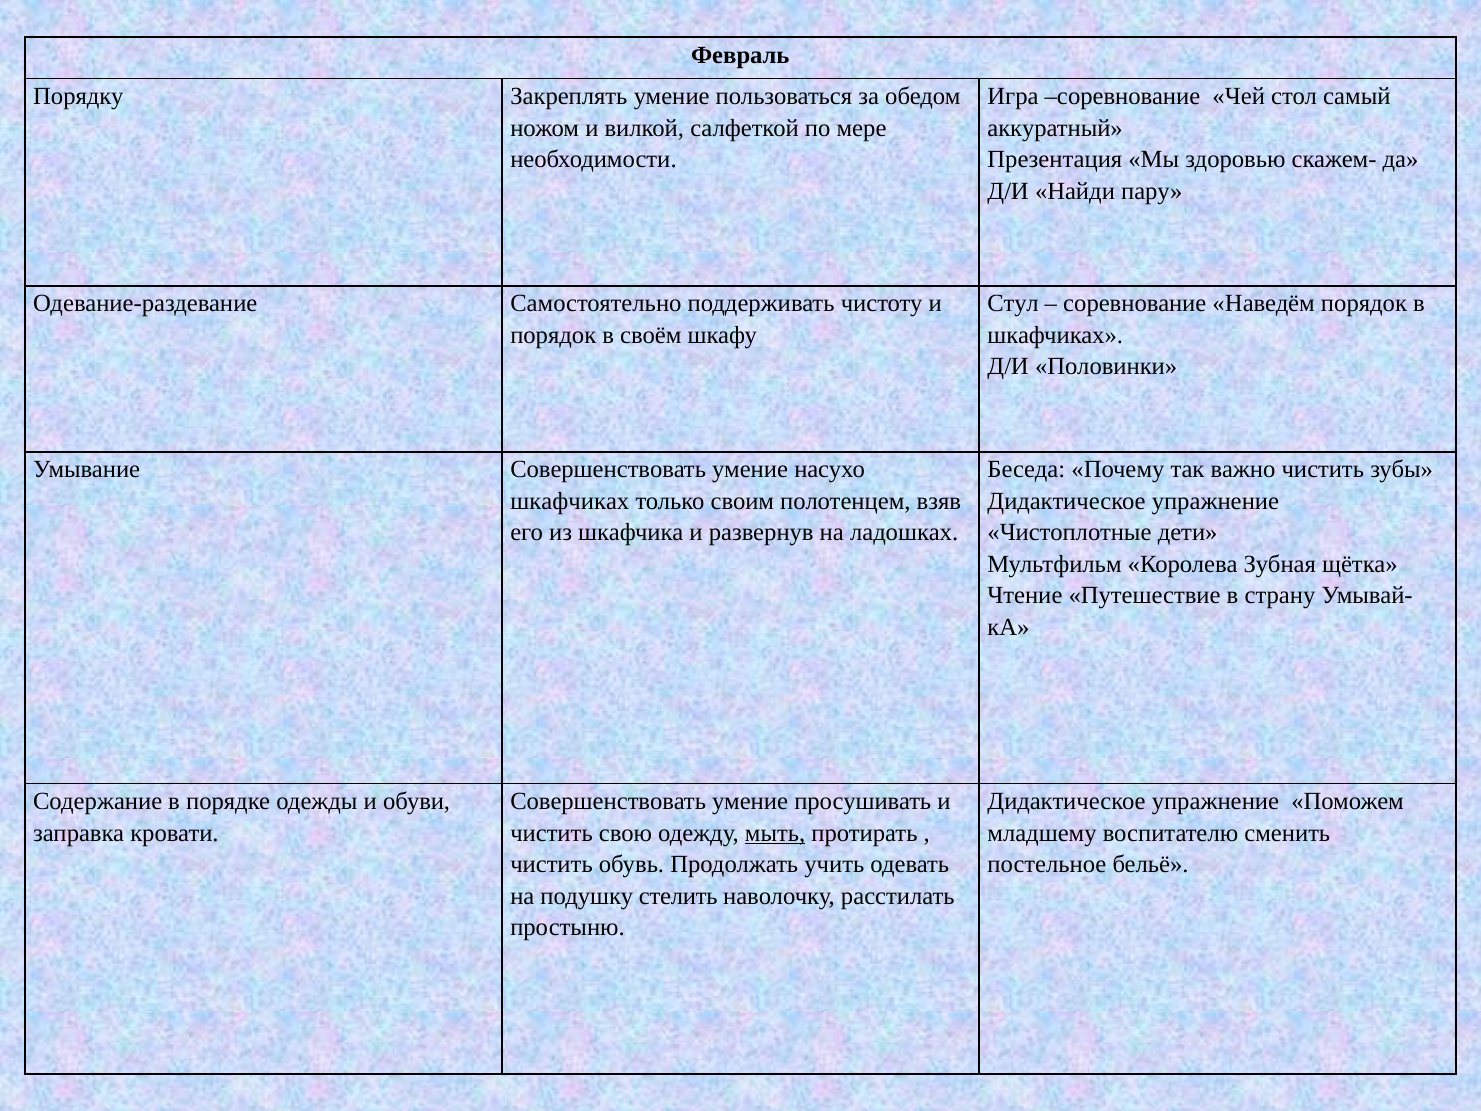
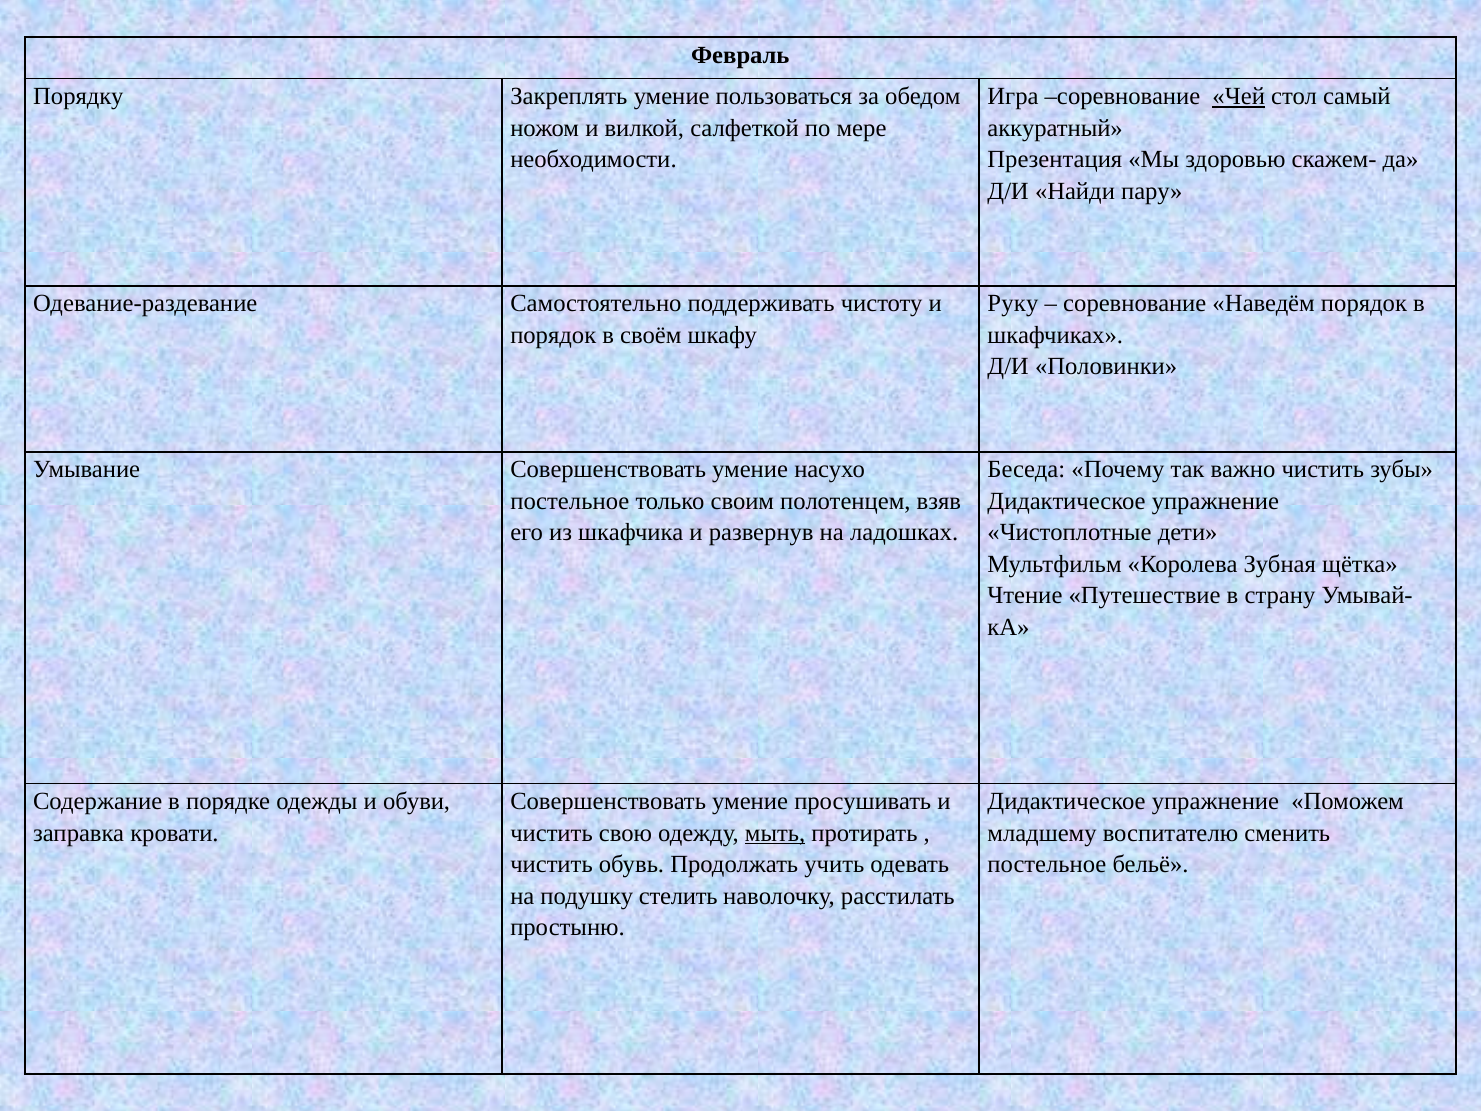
Чей underline: none -> present (1239, 96)
Стул: Стул -> Руку (1013, 304)
шкафчиках: шкафчиках -> постельное (570, 501)
